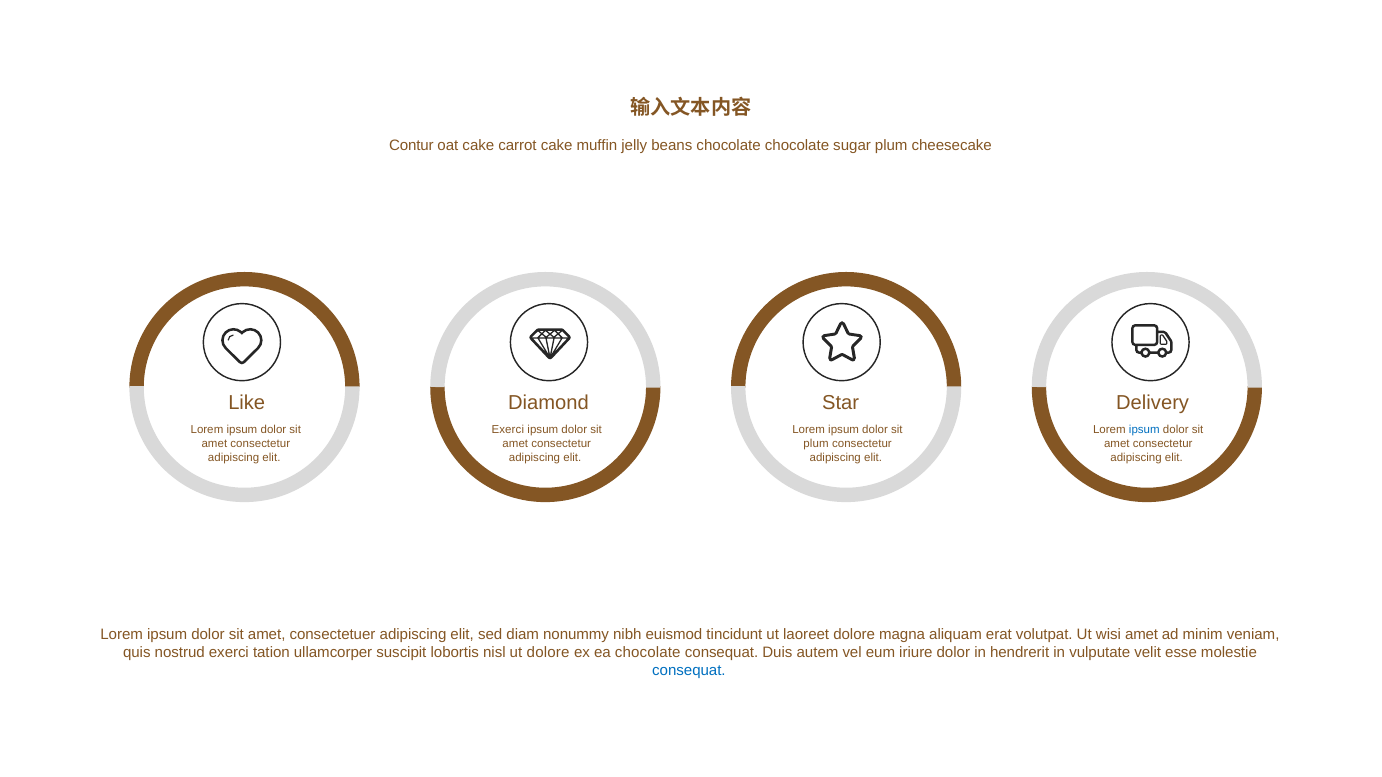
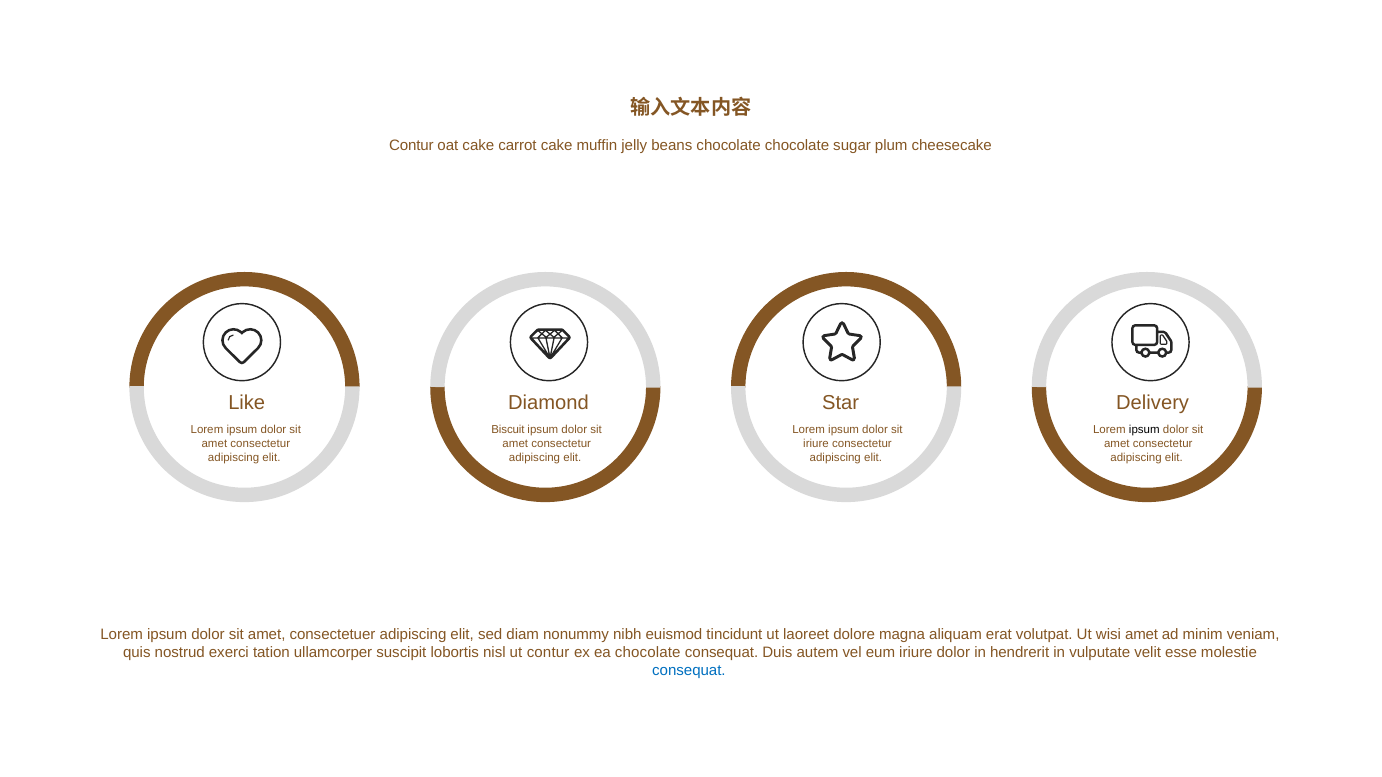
Exerci: Exerci -> Biscuit (508, 430)
ipsum colour: blue -> black (1144, 430)
plum: plum -> iriure (816, 444)
ut dolore: dolore -> contur (548, 653)
